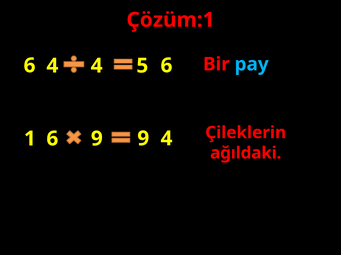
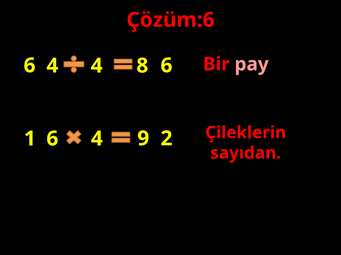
Çözüm:1: Çözüm:1 -> Çözüm:6 (171, 20)
pay colour: light blue -> pink (252, 64)
5: 5 -> 8 (142, 66)
6 9: 9 -> 4 (97, 139)
9 4: 4 -> 2 (166, 139)
ağıldaki: ağıldaki -> sayıdan (246, 153)
